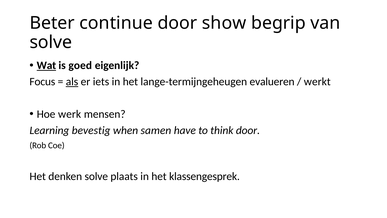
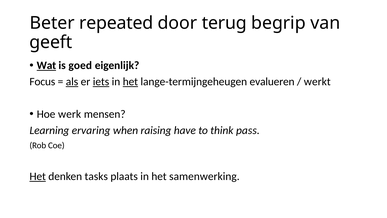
continue: continue -> repeated (116, 23)
show: show -> terug (224, 23)
solve: solve -> geeft (51, 42)
iets underline: none -> present (101, 82)
het underline: none -> present (130, 82)
bevestig: bevestig -> ervaring (91, 130)
samen: samen -> raising (156, 130)
think door: door -> pass (248, 130)
Het underline: none -> present (38, 176)
denken solve: solve -> tasks (96, 176)
klassengesprek: klassengesprek -> samenwerking (204, 176)
